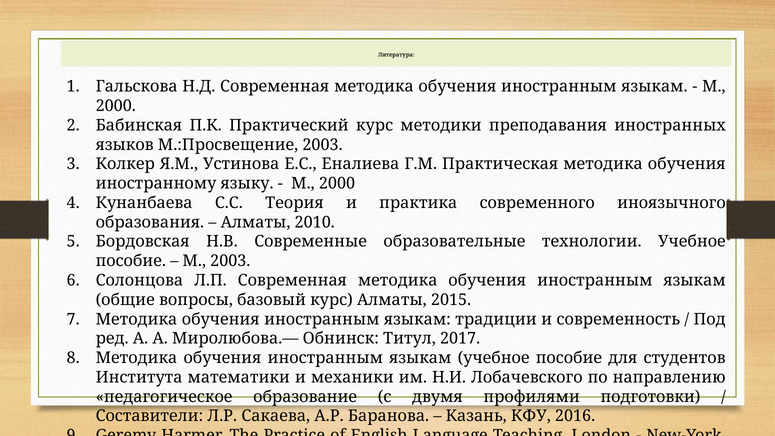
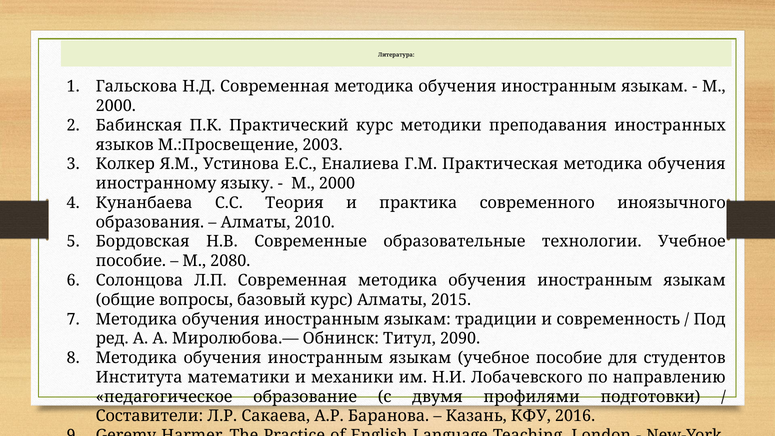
М 2003: 2003 -> 2080 (230, 261)
2017: 2017 -> 2090 (460, 339)
